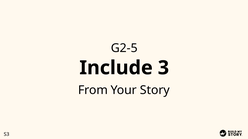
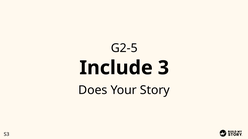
From: From -> Does (93, 90)
